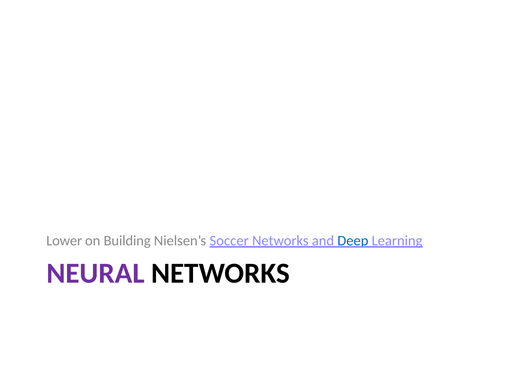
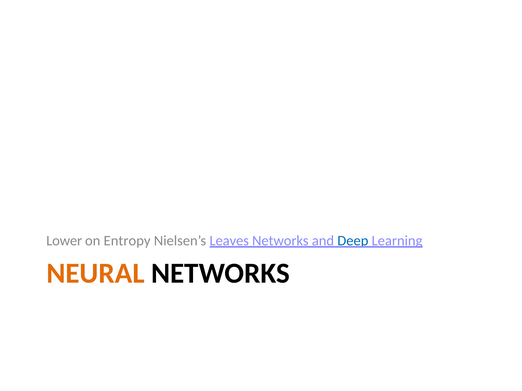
Building: Building -> Entropy (127, 241)
Soccer: Soccer -> Leaves (229, 241)
NEURAL colour: purple -> orange (96, 274)
